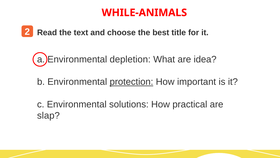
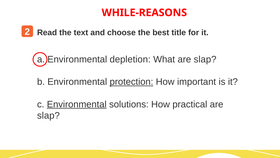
WHILE-ANIMALS: WHILE-ANIMALS -> WHILE-REASONS (144, 13)
What are idea: idea -> slap (205, 59)
Environmental underline: none -> present (77, 104)
